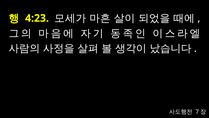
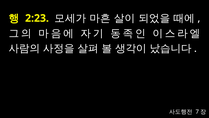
4:23: 4:23 -> 2:23 (37, 18)
